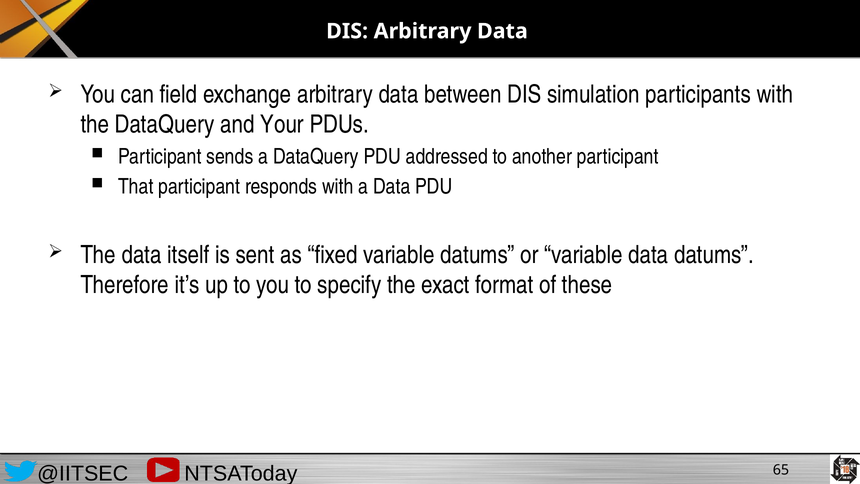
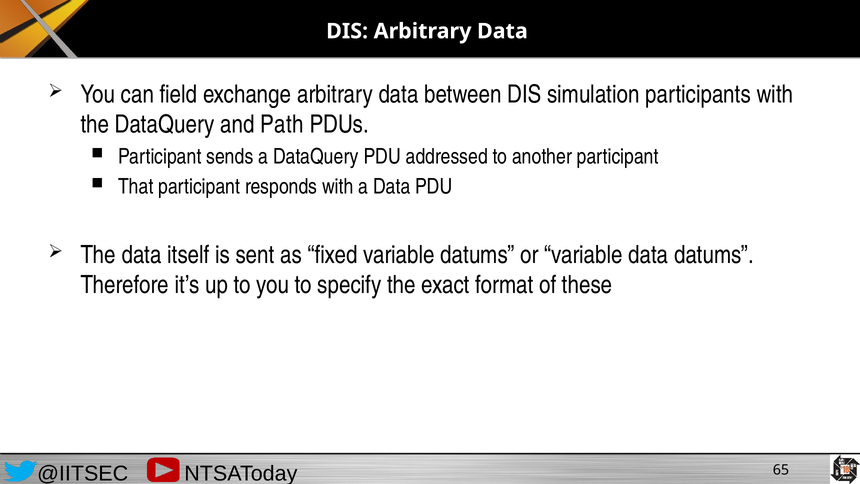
Your: Your -> Path (282, 124)
